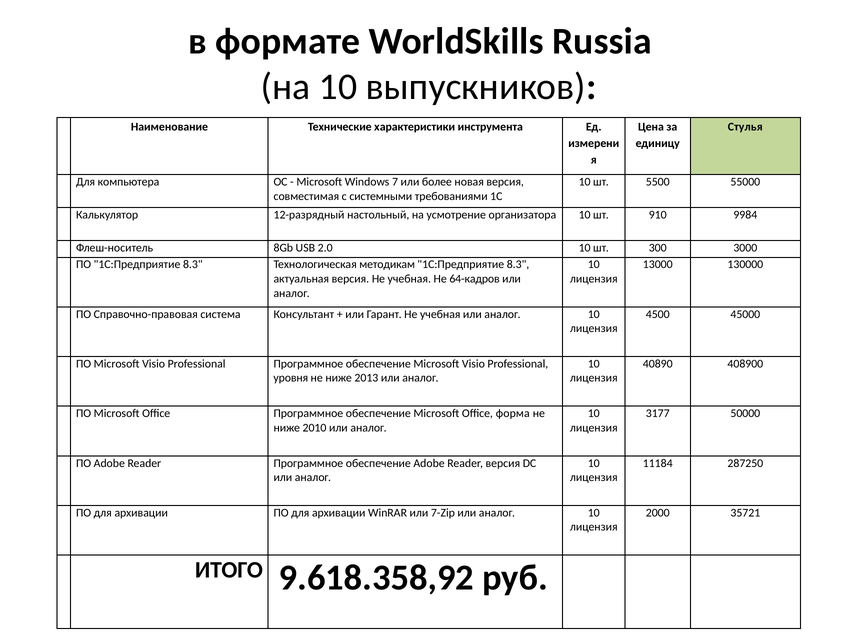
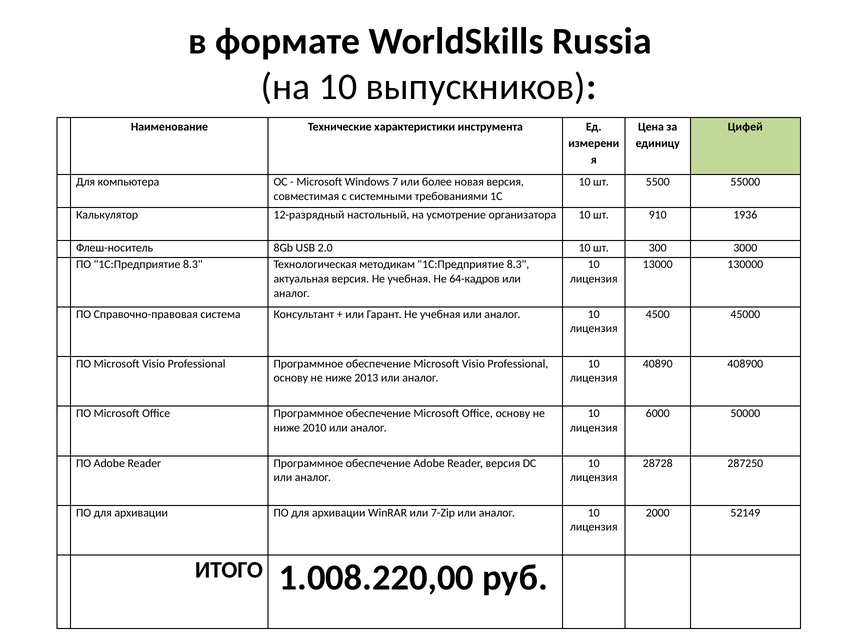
Стулья: Стулья -> Цифей (745, 127)
9984: 9984 -> 1936 (745, 215)
уровня: уровня -> основу (291, 378)
Office форма: форма -> основу (513, 414)
3177: 3177 -> 6000 (658, 414)
11184: 11184 -> 28728 (658, 464)
35721: 35721 -> 52149 (745, 513)
9.618.358,92: 9.618.358,92 -> 1.008.220,00 (376, 579)
